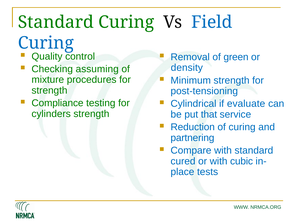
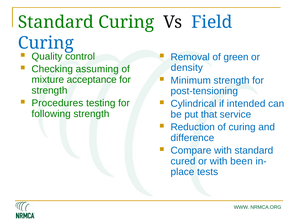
procedures: procedures -> acceptance (92, 80)
Compliance: Compliance -> Procedures (57, 103)
evaluate: evaluate -> intended (246, 104)
cylinders: cylinders -> following (51, 114)
partnering: partnering -> difference (192, 138)
cubic: cubic -> been (241, 162)
